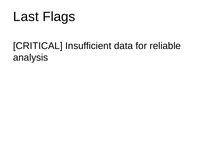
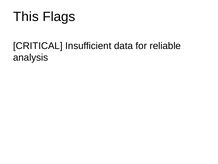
Last: Last -> This (26, 17)
